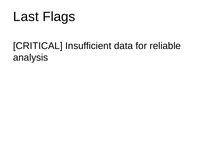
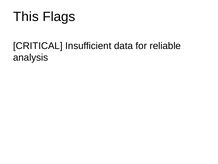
Last: Last -> This (26, 17)
